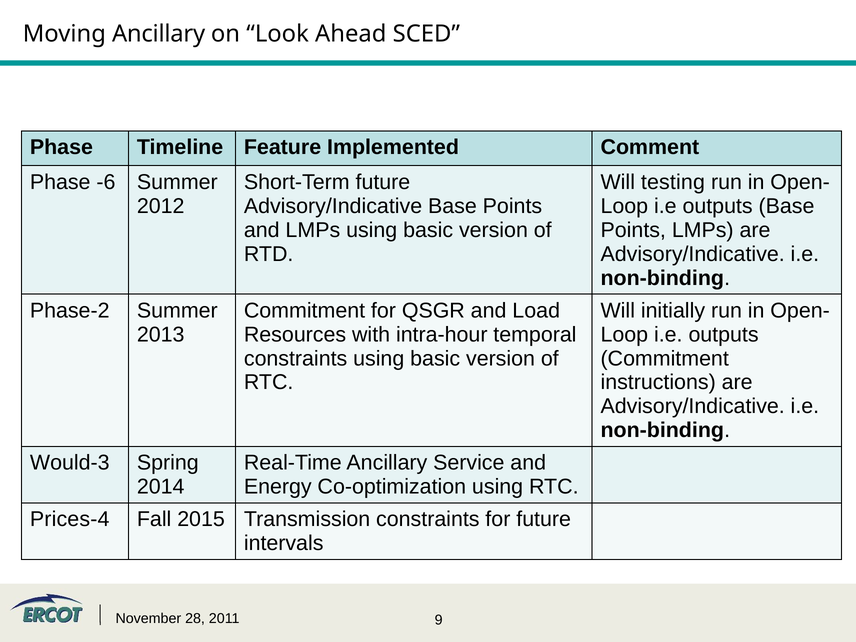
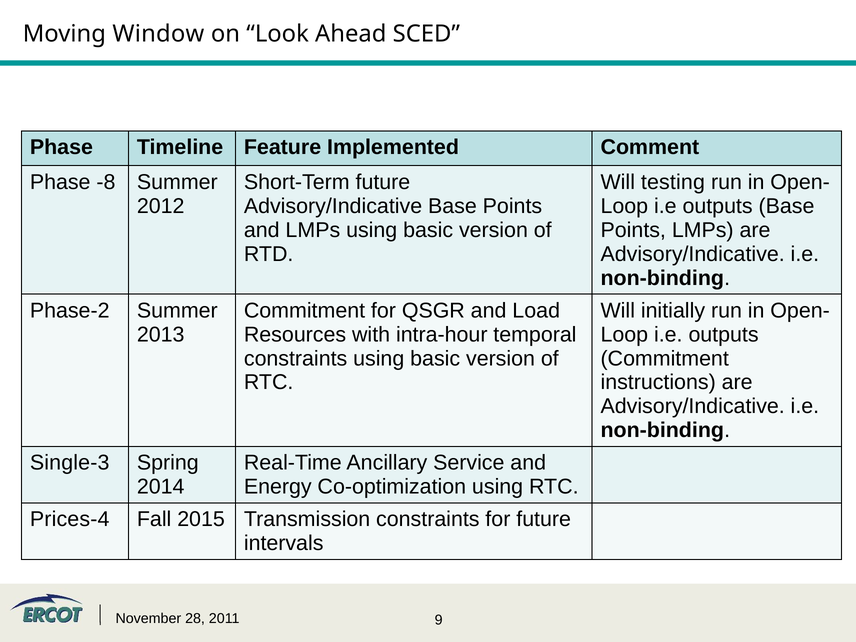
Moving Ancillary: Ancillary -> Window (158, 34)
-6: -6 -> -8 (106, 182)
Would-3: Would-3 -> Single-3 (70, 463)
